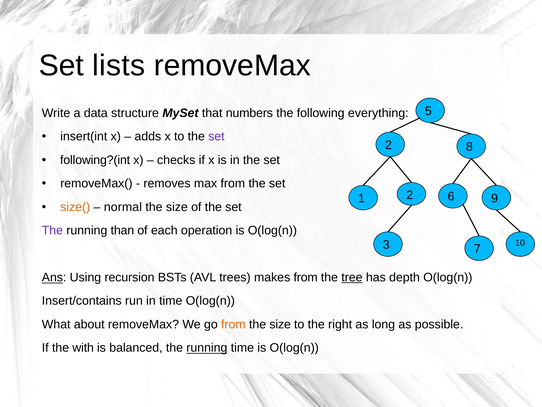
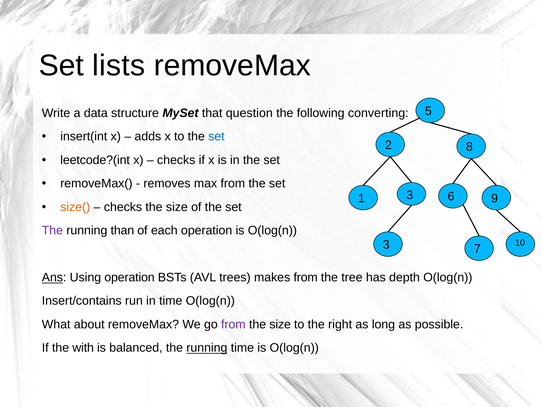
numbers: numbers -> question (249, 113)
everything: everything -> converting (378, 113)
set colour: purple -> blue (216, 136)
following?(int: following?(int -> leetcode?(int (95, 160)
1 2: 2 -> 3 (410, 195)
normal: normal -> checks (123, 207)
Using recursion: recursion -> operation (130, 277)
tree underline: present -> none (352, 277)
from colour: orange -> purple (233, 324)
